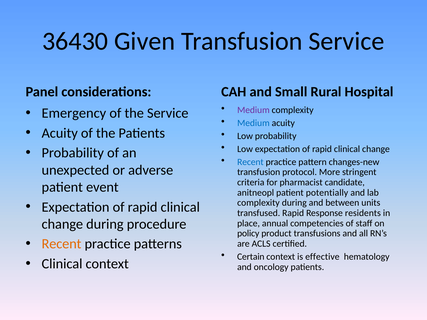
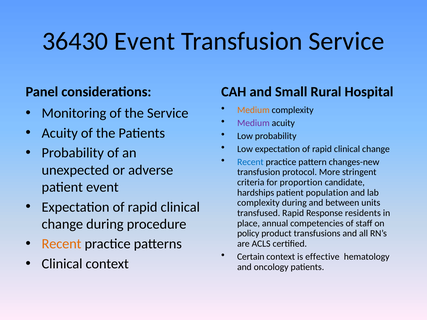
36430 Given: Given -> Event (145, 41)
Medium colour: purple -> orange (253, 110)
Emergency: Emergency -> Monitoring (74, 113)
Medium colour: blue -> purple (253, 123)
pharmacist: pharmacist -> proportion (301, 182)
anitneopl: anitneopl -> hardships (256, 193)
potentially: potentially -> population (327, 193)
